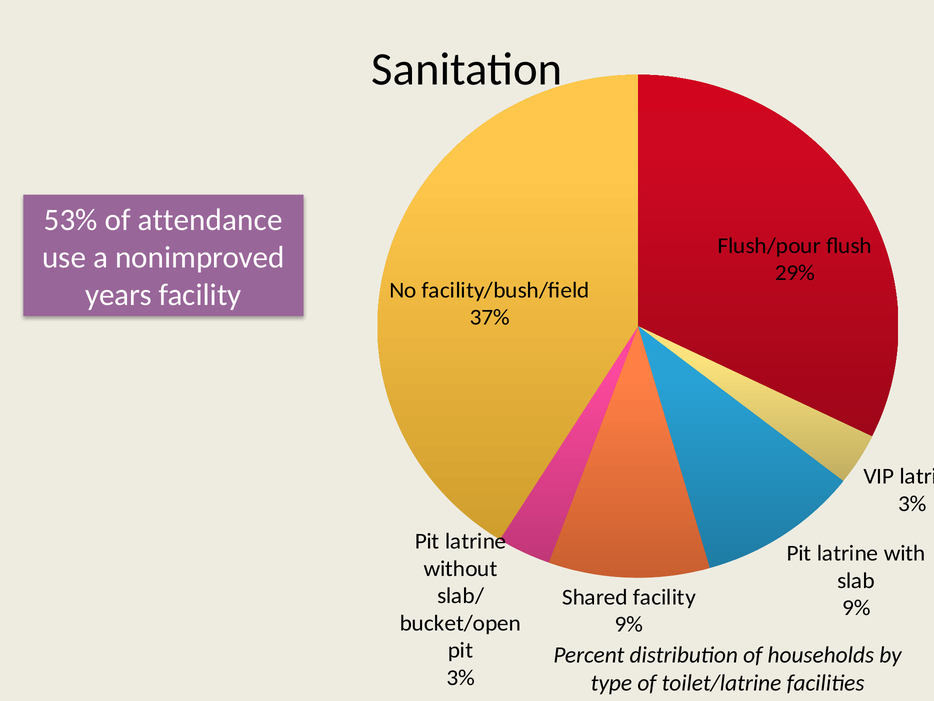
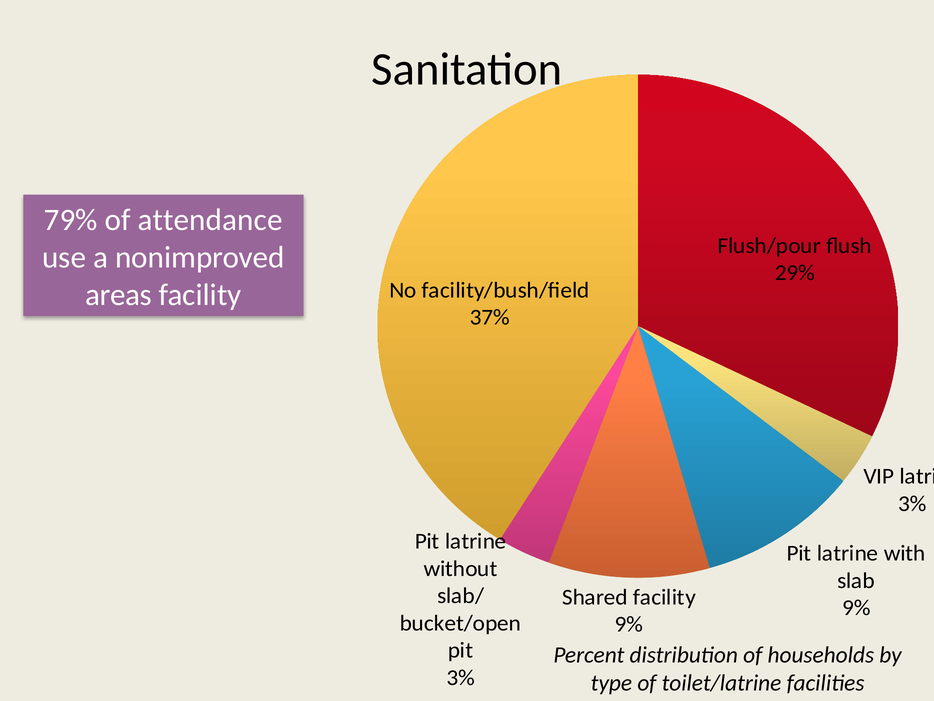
53%: 53% -> 79% (71, 220)
years: years -> areas (119, 295)
